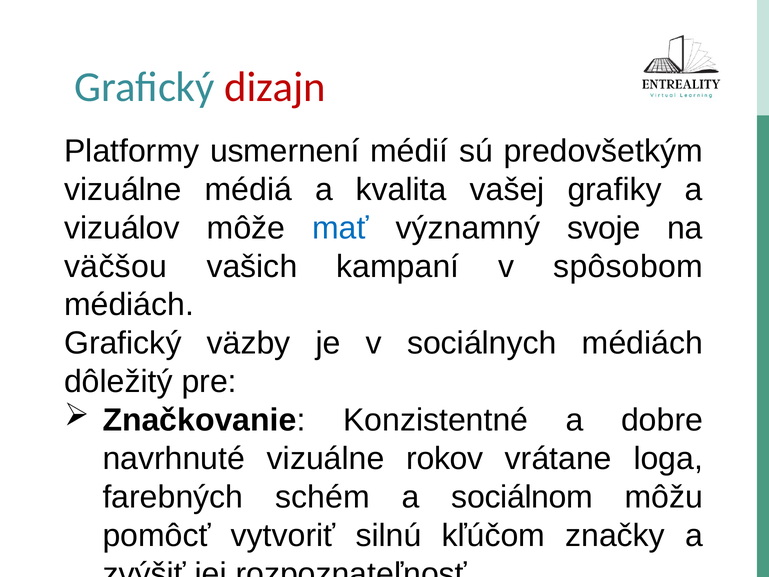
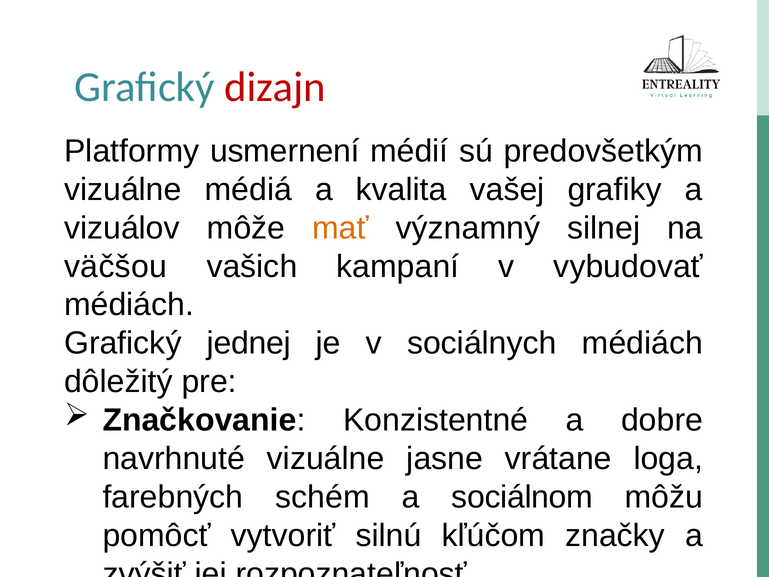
mať colour: blue -> orange (341, 228)
svoje: svoje -> silnej (604, 228)
spôsobom: spôsobom -> vybudovať (628, 266)
väzby: väzby -> jednej (249, 343)
rokov: rokov -> jasne (445, 459)
